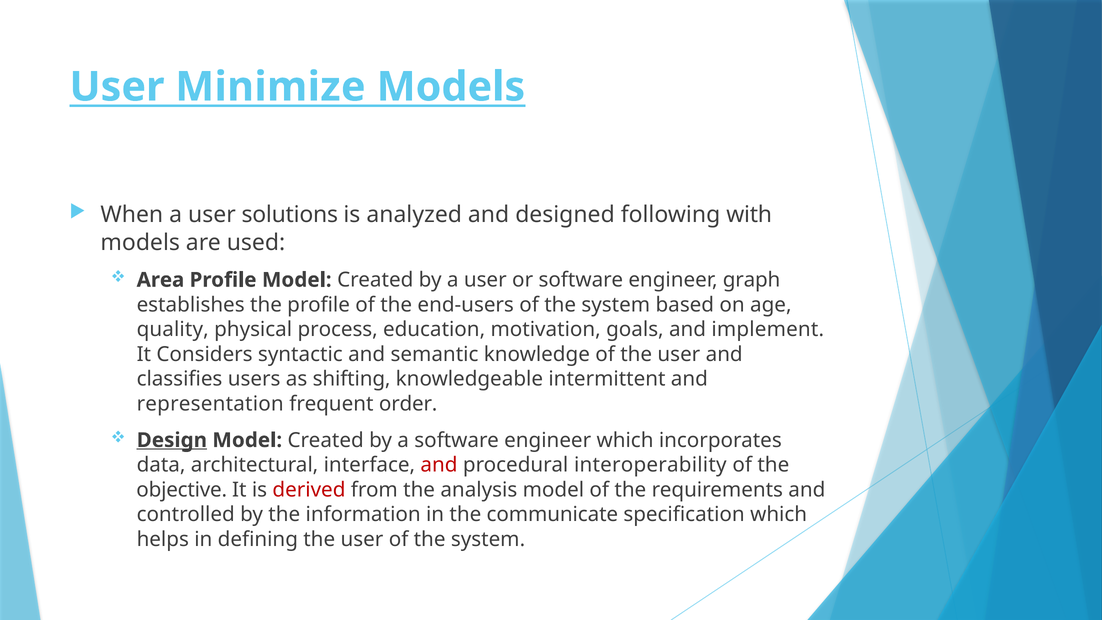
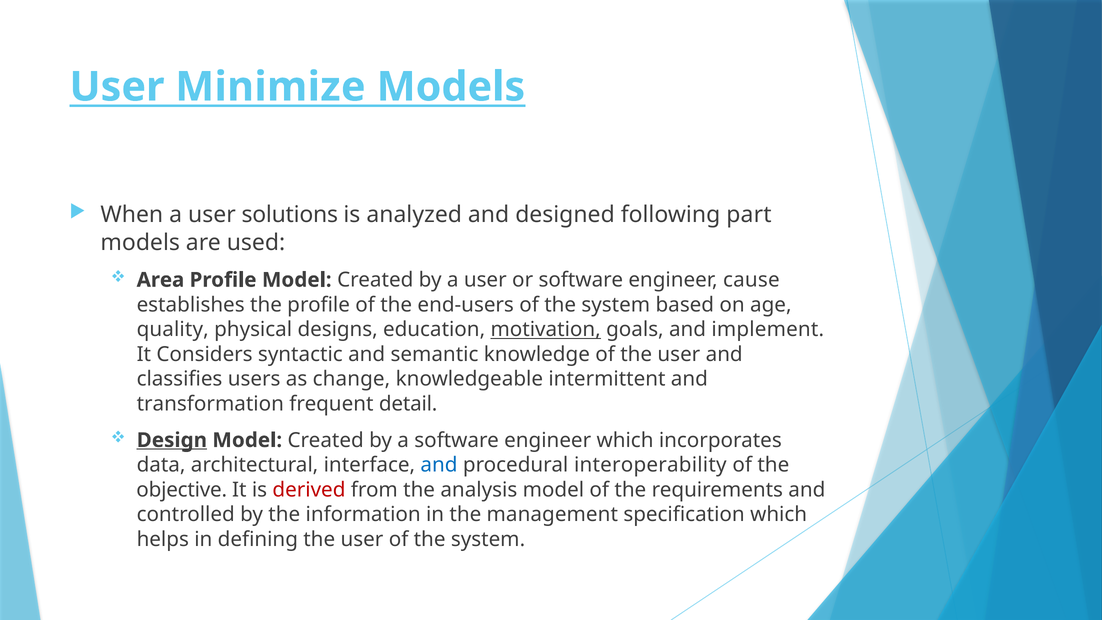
with: with -> part (749, 215)
graph: graph -> cause (751, 280)
process: process -> designs (338, 329)
motivation underline: none -> present (546, 329)
shifting: shifting -> change (351, 379)
representation: representation -> transformation (210, 404)
order: order -> detail (408, 404)
and colour: red -> blue (439, 465)
communicate: communicate -> management (552, 515)
